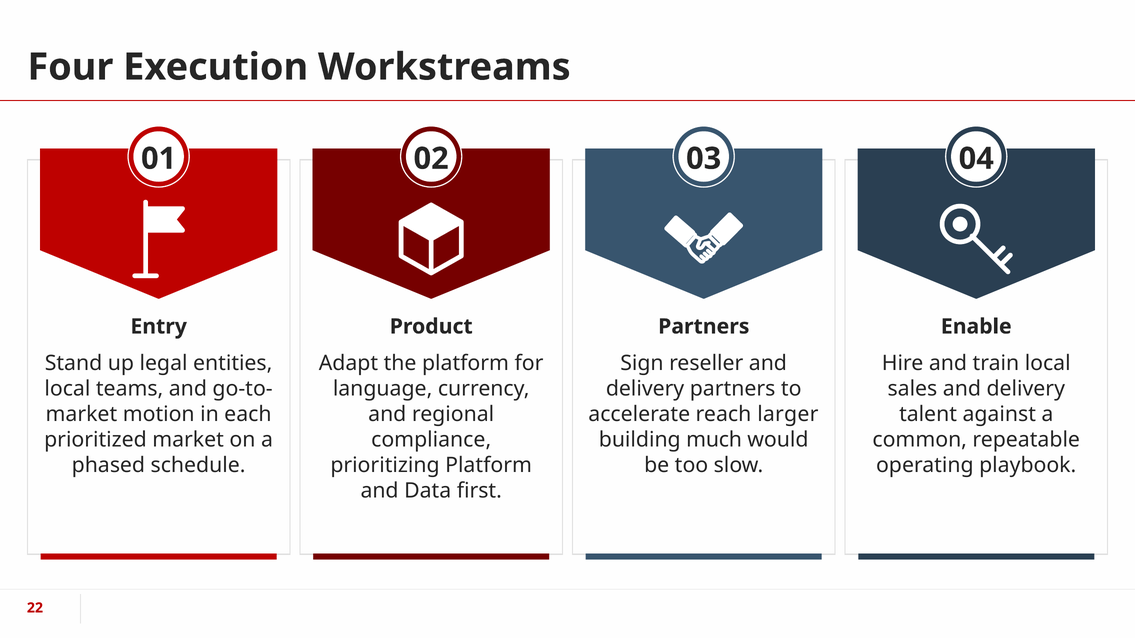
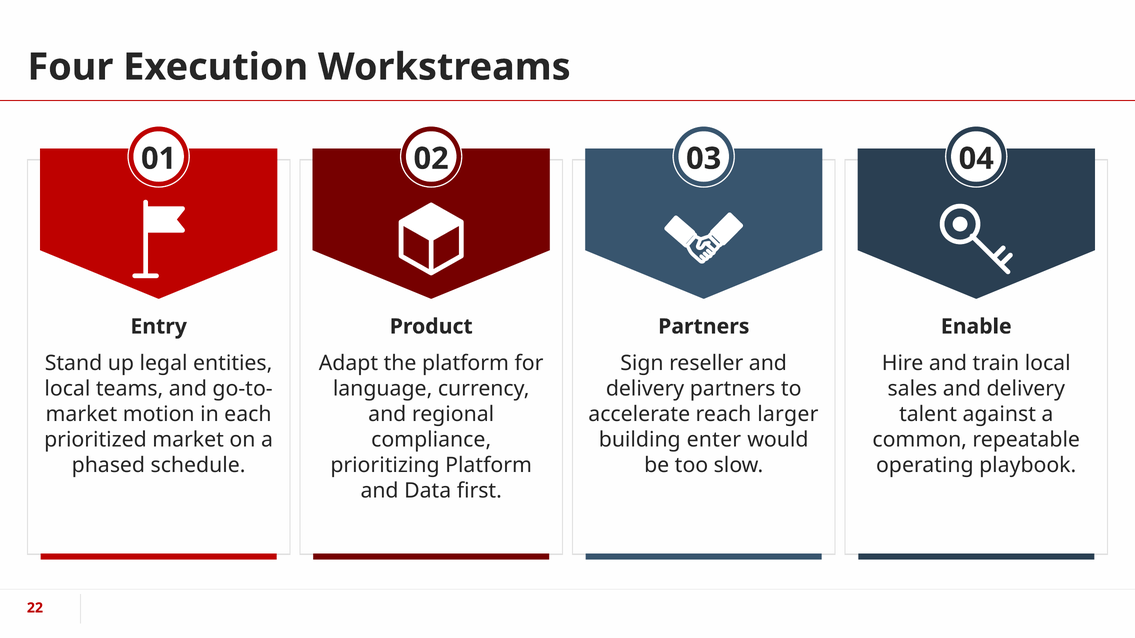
much: much -> enter (714, 440)
